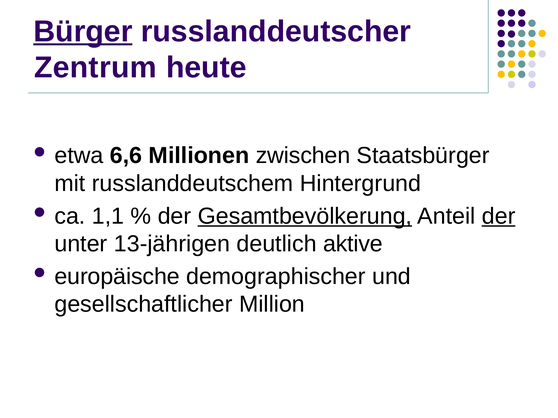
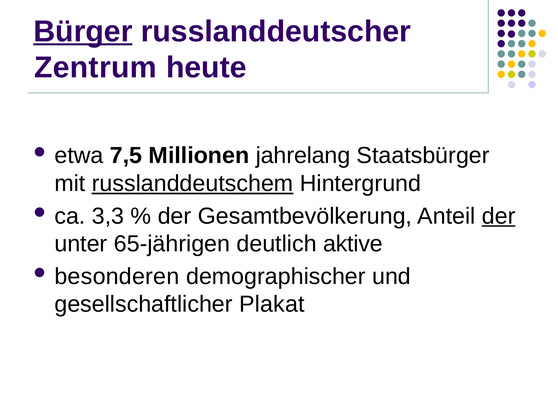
6,6: 6,6 -> 7,5 (126, 156)
zwischen: zwischen -> jahrelang (303, 156)
russlanddeutschem underline: none -> present (193, 184)
1,1: 1,1 -> 3,3 (108, 216)
Gesamtbevölkerung underline: present -> none (305, 216)
13-jährigen: 13-jährigen -> 65-jährigen (172, 244)
europäische: europäische -> besonderen (117, 277)
Million: Million -> Plakat (272, 305)
